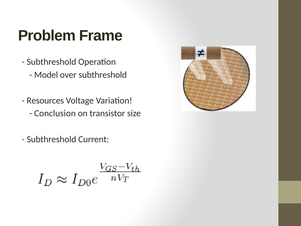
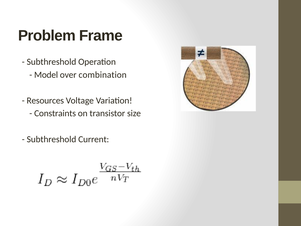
over subthreshold: subthreshold -> combination (103, 75)
Conclusion: Conclusion -> Constraints (55, 113)
